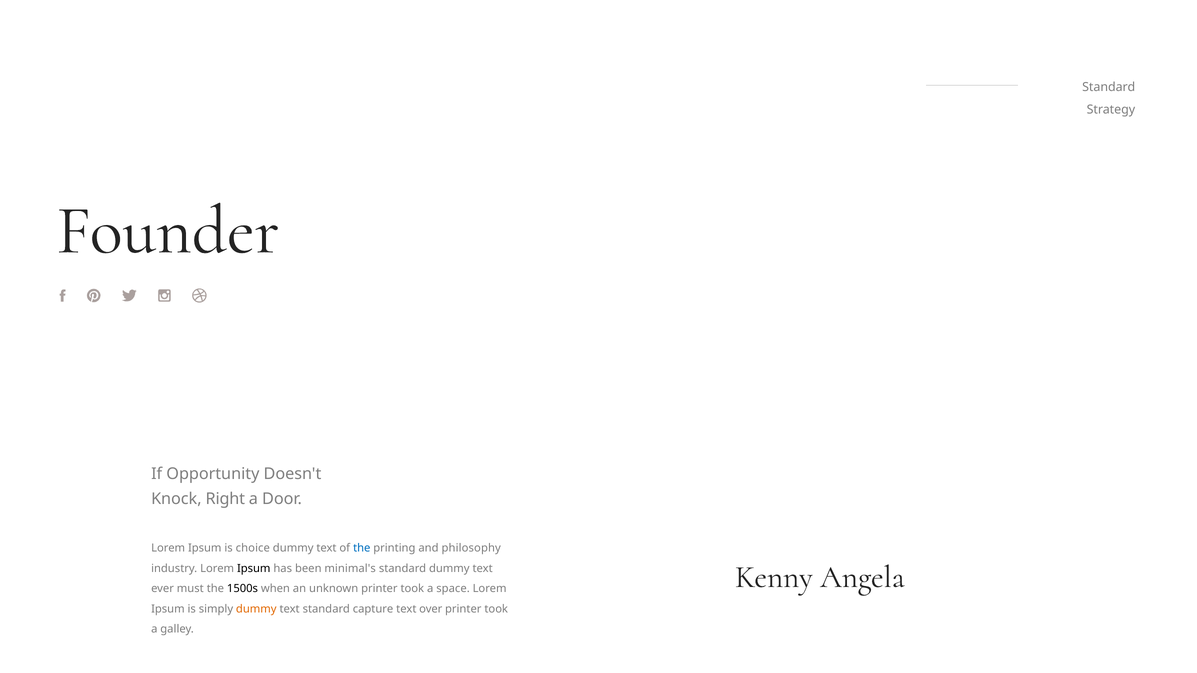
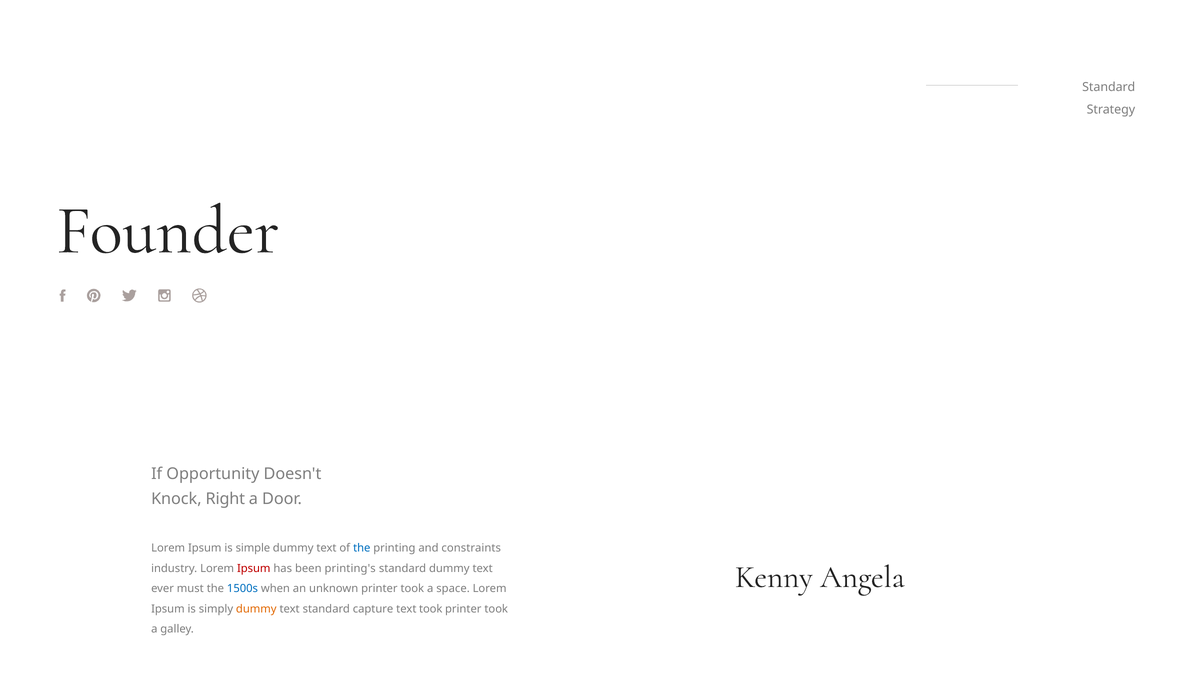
choice: choice -> simple (253, 548)
philosophy: philosophy -> constraints (471, 548)
Ipsum colour: black -> red (254, 569)
minimal's: minimal's -> printing's (350, 569)
1500s colour: black -> blue (242, 589)
text over: over -> took (431, 609)
